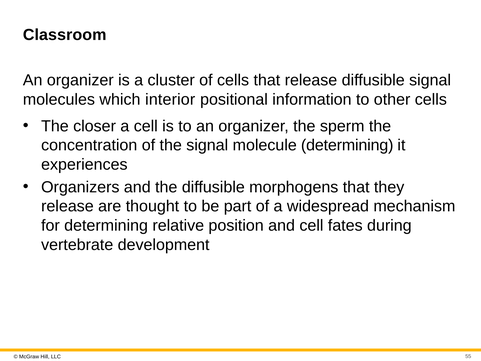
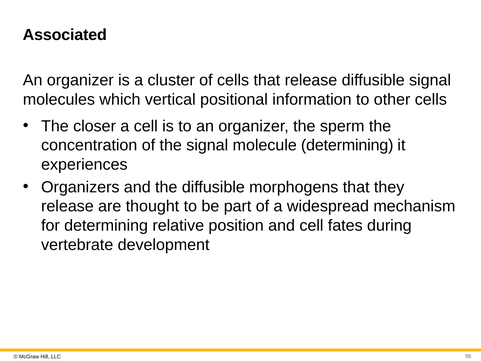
Classroom: Classroom -> Associated (65, 35)
interior: interior -> vertical (170, 100)
